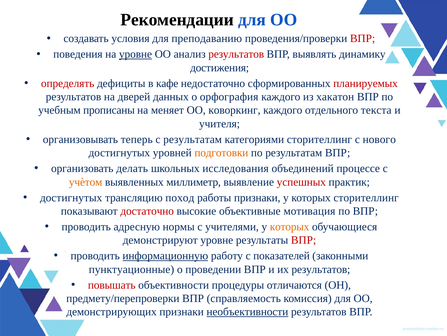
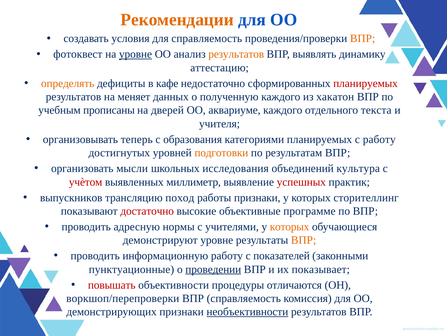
Рекомендации colour: black -> orange (177, 20)
для преподаванию: преподаванию -> справляемость (207, 39)
ВПР colour: red -> orange (363, 39)
поведения: поведения -> фотоквест (78, 54)
результатов colour: red -> orange (236, 54)
достижения: достижения -> аттестацию (220, 68)
определять colour: red -> orange (68, 83)
дверей: дверей -> меняет (134, 97)
орфография: орфография -> полученную (229, 97)
меняет: меняет -> дверей (167, 110)
коворкинг: коворкинг -> аквариуме (234, 110)
с результатам: результатам -> образования (193, 139)
категориями сторителлинг: сторителлинг -> планируемых (319, 139)
с нового: нового -> работу (379, 139)
делать: делать -> мысли (132, 168)
процессе: процессе -> культура (358, 168)
учѐтом colour: orange -> red (86, 182)
достигнутых: достигнутых -> выпускников (71, 197)
мотивация: мотивация -> программе (309, 211)
ВПР colour: red -> orange (304, 240)
информационную underline: present -> none (165, 255)
проведении underline: none -> present (213, 269)
их результатов: результатов -> показывает (321, 269)
предмету/перепроверки: предмету/перепроверки -> воркшоп/перепроверки (123, 298)
